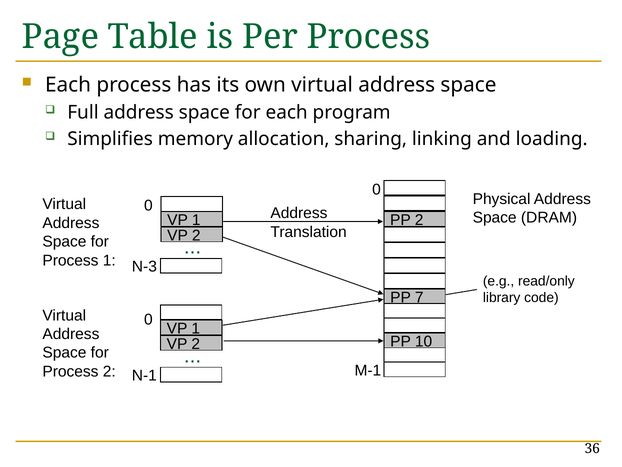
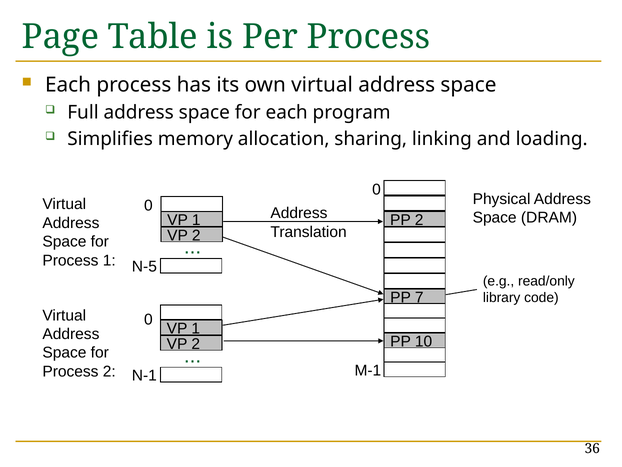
N-3: N-3 -> N-5 (144, 266)
